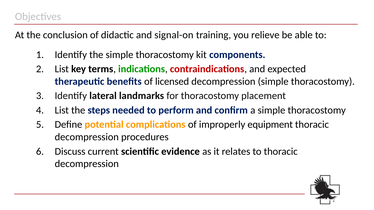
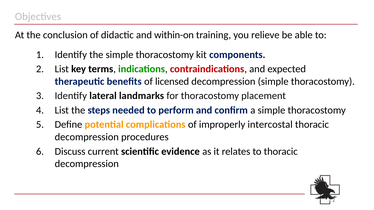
signal-on: signal-on -> within-on (174, 35)
equipment: equipment -> intercostal (270, 125)
